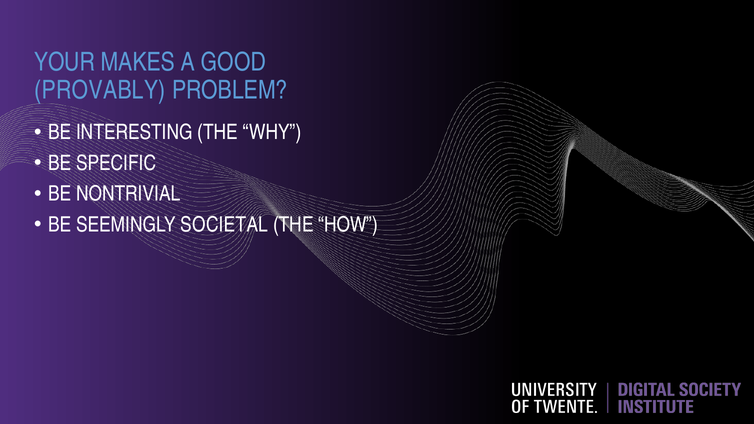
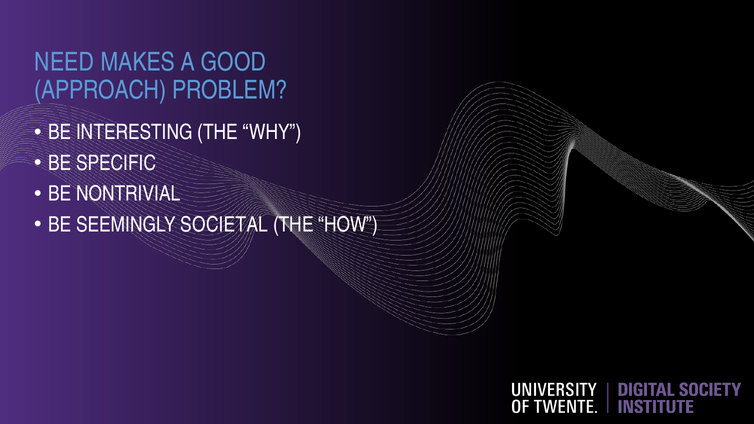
YOUR: YOUR -> NEED (64, 62)
PROVABLY: PROVABLY -> APPROACH (100, 90)
